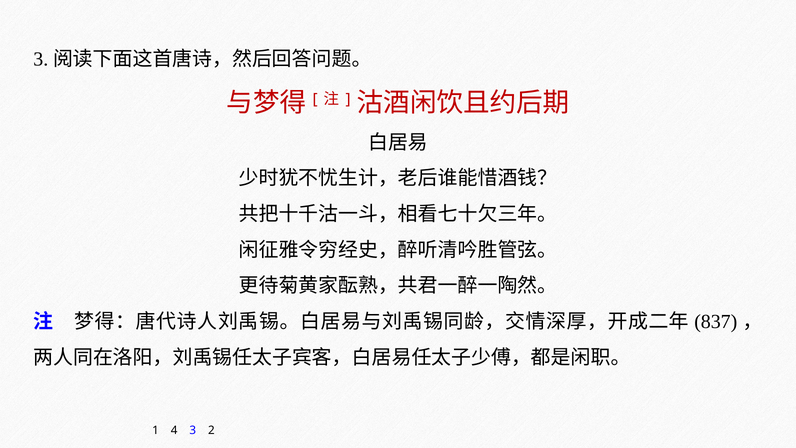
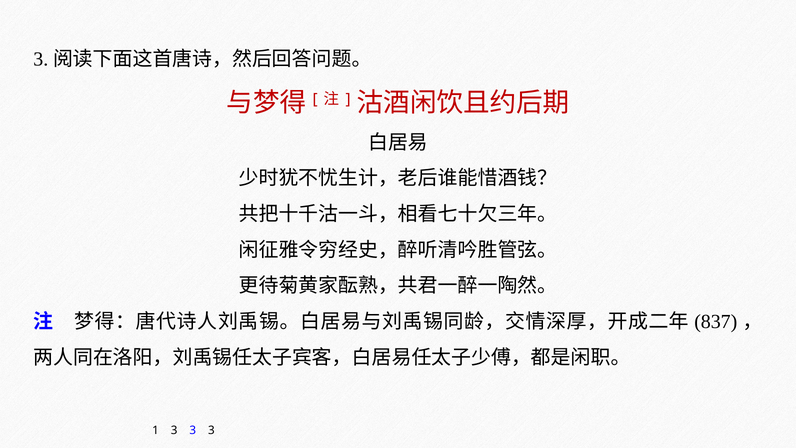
1 4: 4 -> 3 (174, 430)
2: 2 -> 3 (211, 430)
